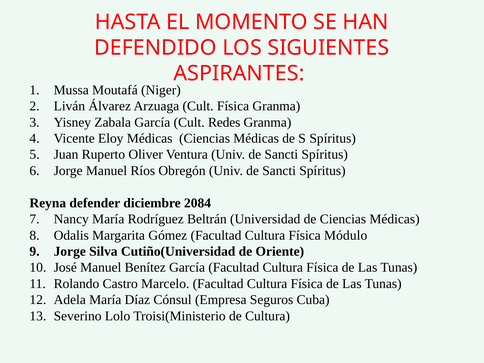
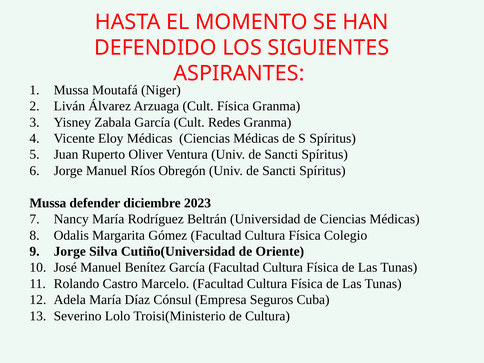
Reyna: Reyna -> Mussa (48, 203)
2084: 2084 -> 2023 (198, 203)
Módulo: Módulo -> Colegio (346, 235)
